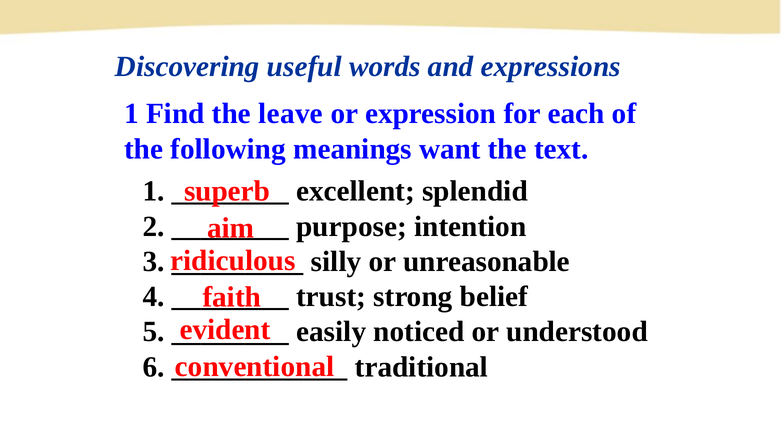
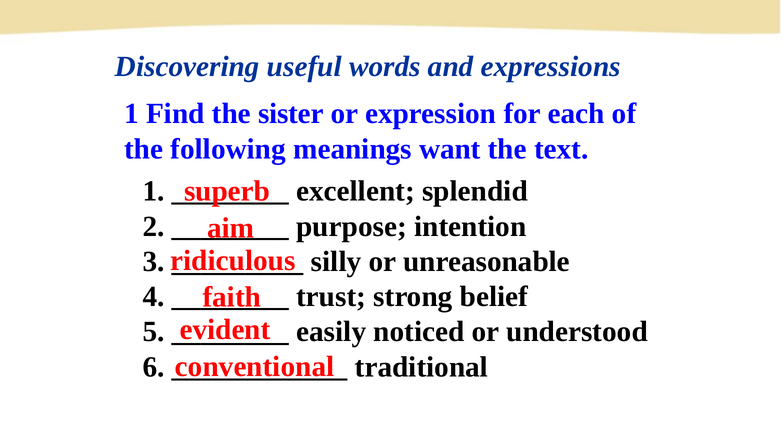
leave: leave -> sister (291, 114)
